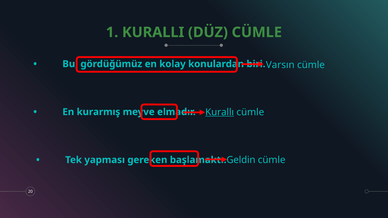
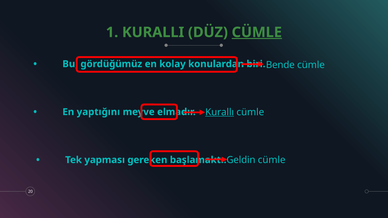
CÜMLE underline: none -> present (257, 32)
Varsın: Varsın -> Bende (280, 65)
kurarmış: kurarmış -> yaptığını (98, 112)
